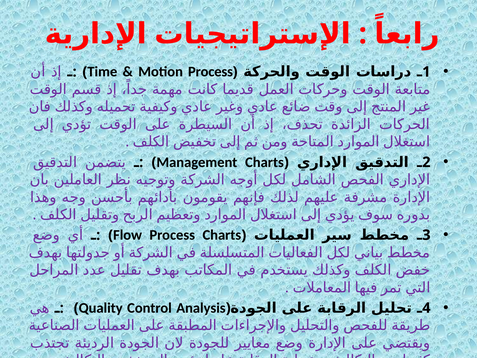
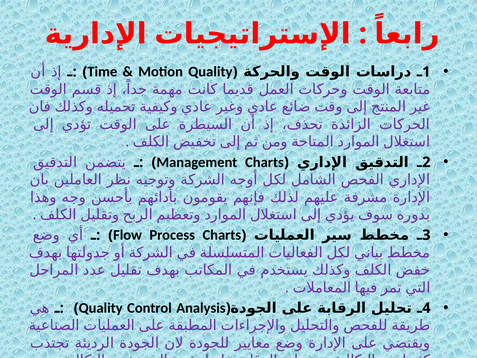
Motion Process: Process -> Quality (210, 72)
